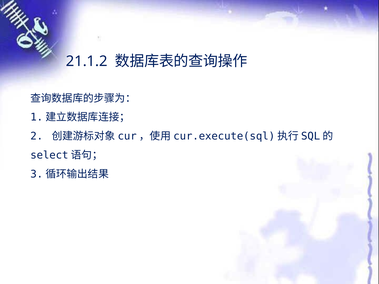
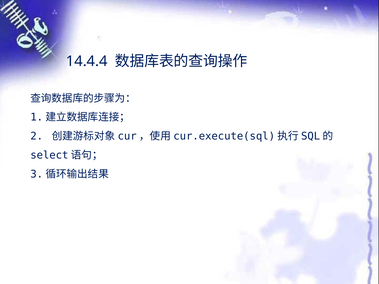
21.1.2: 21.1.2 -> 14.4.4 (87, 61)
